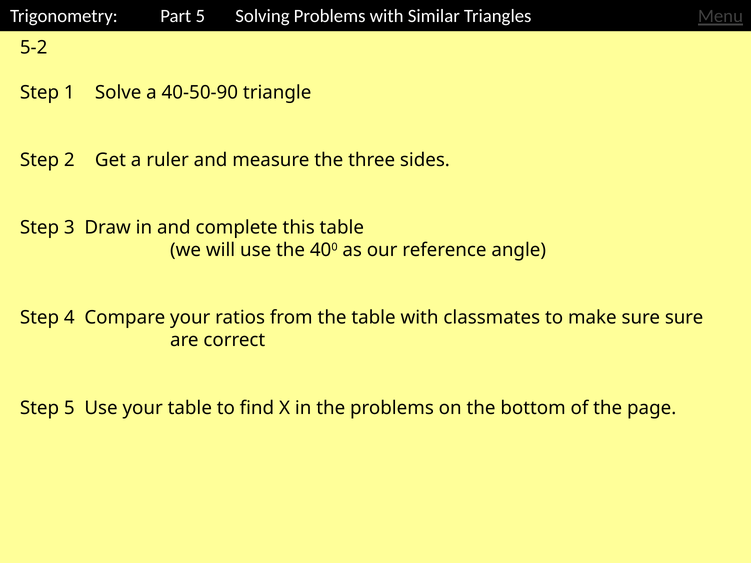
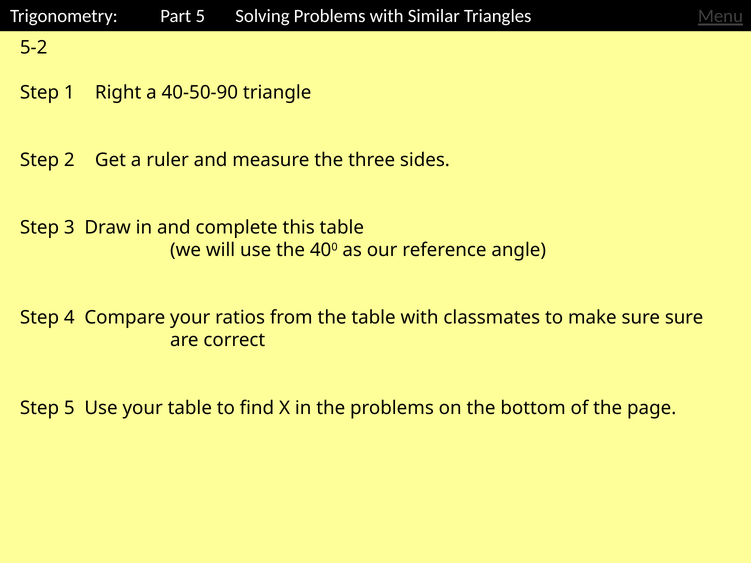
Solve: Solve -> Right (118, 93)
